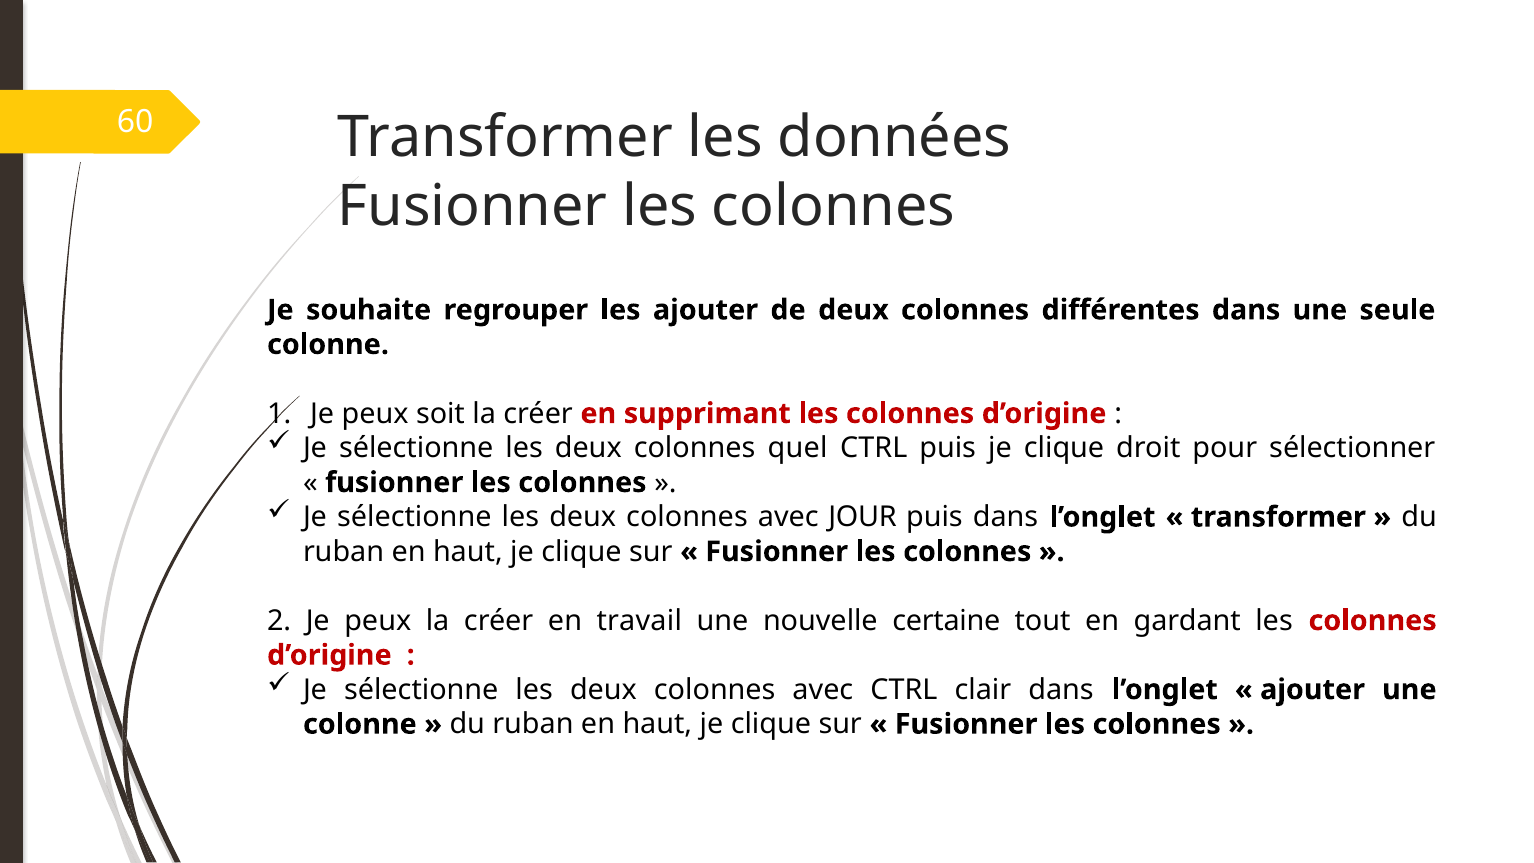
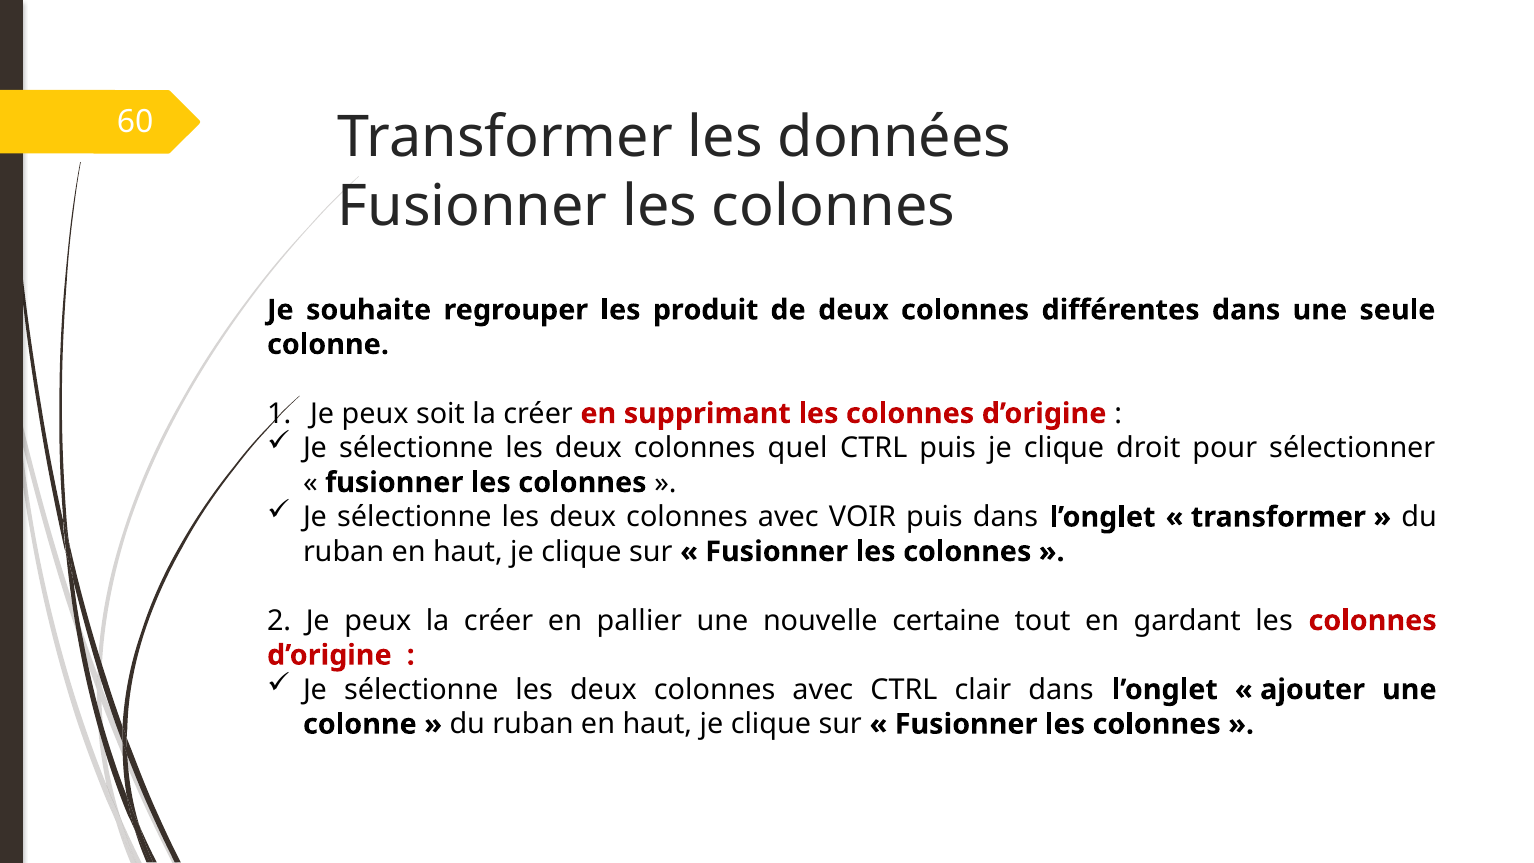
les ajouter: ajouter -> produit (706, 310)
JOUR: JOUR -> VOIR (862, 517)
travail: travail -> pallier (639, 621)
